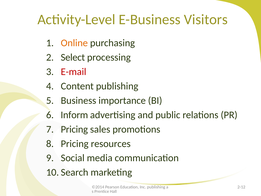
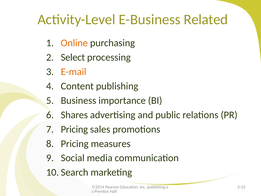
Visitors: Visitors -> Related (206, 19)
E-mail colour: red -> orange (74, 72)
Inform: Inform -> Shares (74, 115)
resources: resources -> measures (111, 143)
